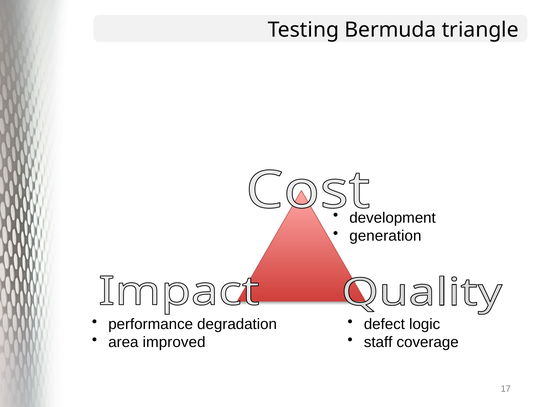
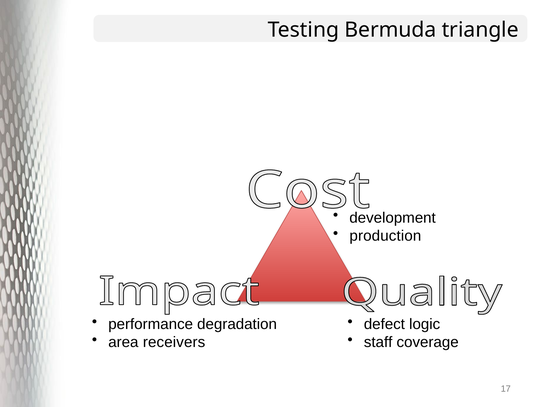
generation: generation -> production (385, 236)
improved: improved -> receivers (174, 343)
